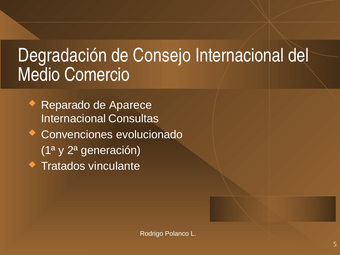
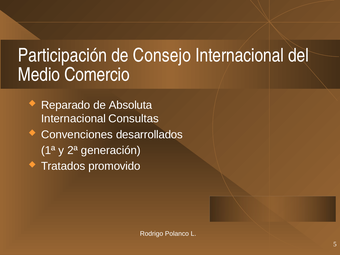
Degradación: Degradación -> Participación (62, 55)
Aparece: Aparece -> Absoluta (131, 105)
evolucionado: evolucionado -> desarrollados (149, 135)
vinculante: vinculante -> promovido (114, 166)
